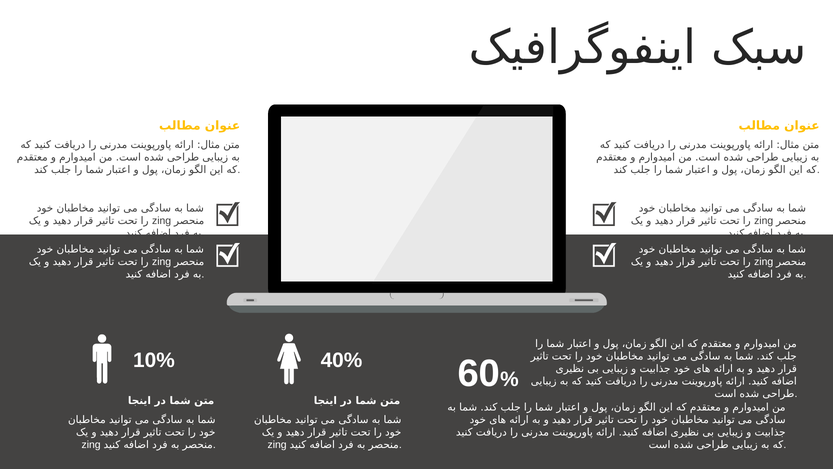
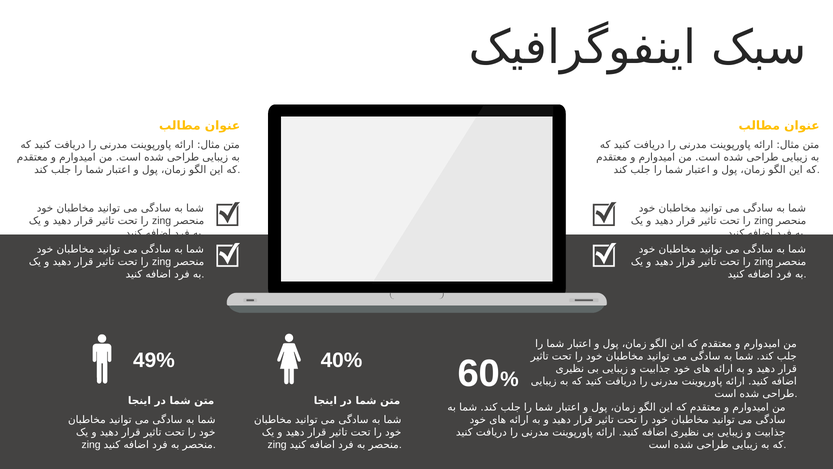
10%: 10% -> 49% (154, 360)
